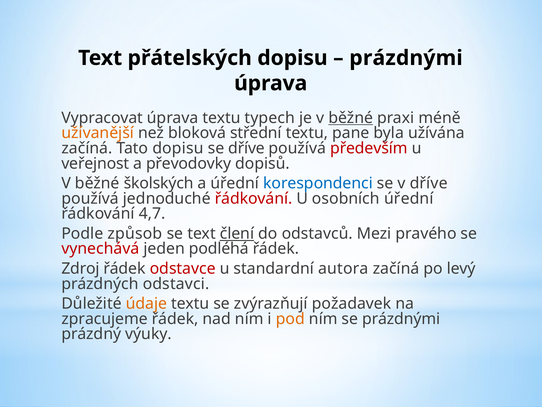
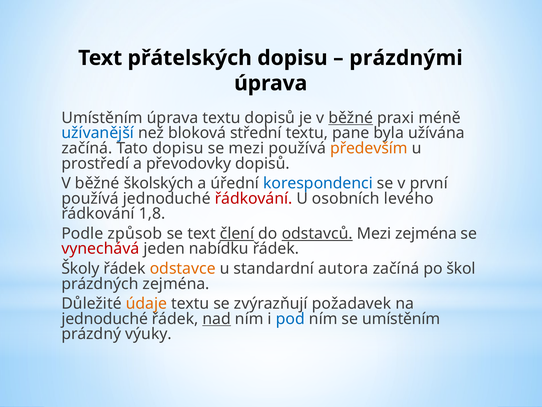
Vypracovat: Vypracovat -> Umístěním (102, 118)
textu typech: typech -> dopisů (270, 118)
užívanější colour: orange -> blue (98, 133)
se dříve: dříve -> mezi (246, 148)
především colour: red -> orange (369, 148)
veřejnost: veřejnost -> prostředí (95, 163)
v dříve: dříve -> první (429, 183)
osobních úřední: úřední -> levého (409, 198)
4,7: 4,7 -> 1,8 (152, 213)
odstavců underline: none -> present (317, 233)
Mezi pravého: pravého -> zejména (426, 233)
podléhá: podléhá -> nabídku (219, 248)
Zdroj: Zdroj -> Školy (81, 268)
odstavce colour: red -> orange (183, 268)
levý: levý -> škol (461, 268)
prázdných odstavci: odstavci -> zejména (176, 283)
zpracujeme: zpracujeme -> jednoduché (105, 318)
nad underline: none -> present (217, 318)
pod colour: orange -> blue (290, 318)
se prázdnými: prázdnými -> umístěním (401, 318)
